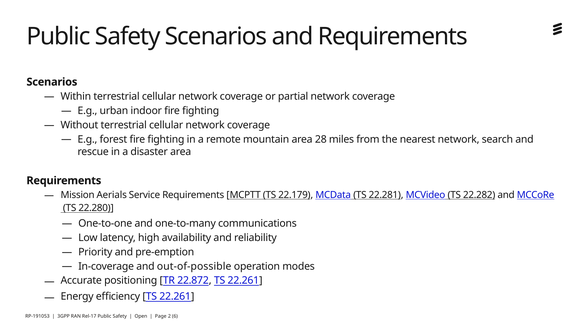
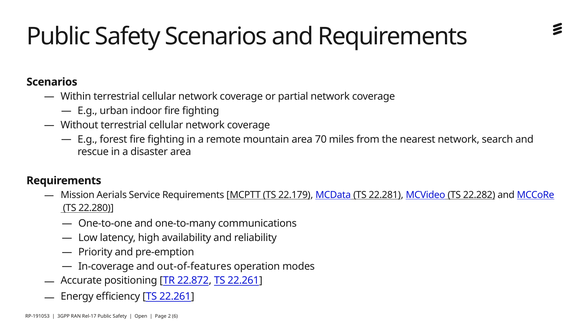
28: 28 -> 70 (321, 139)
out-of-possible: out-of-possible -> out-of-features (194, 266)
